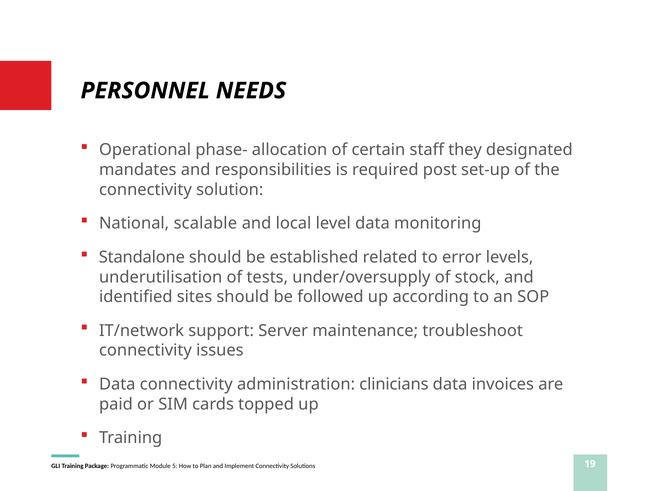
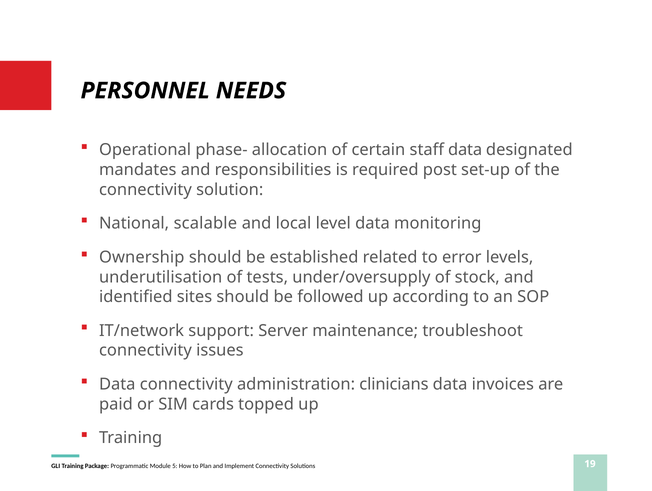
staff they: they -> data (465, 150)
Standalone: Standalone -> Ownership (142, 257)
